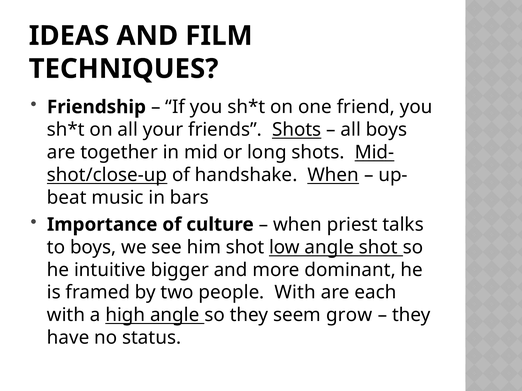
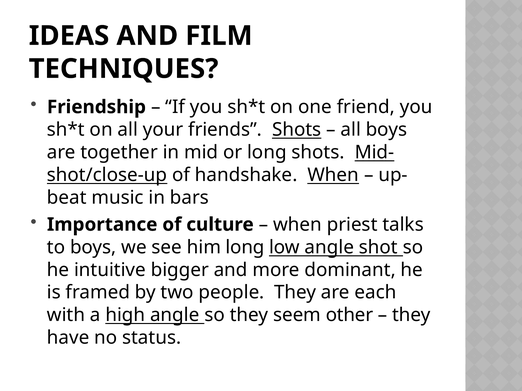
him shot: shot -> long (245, 247)
people With: With -> They (295, 293)
grow: grow -> other (349, 315)
